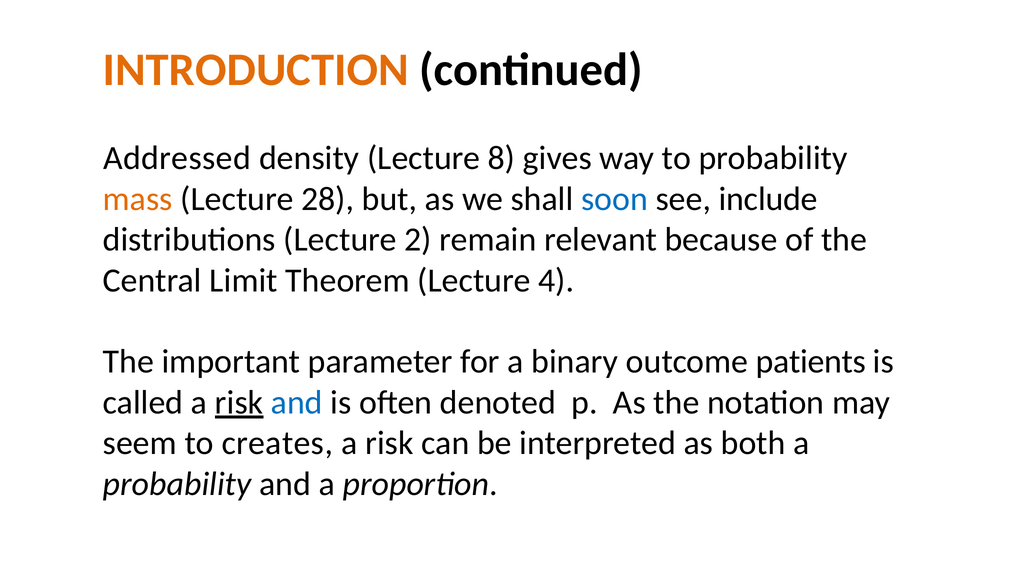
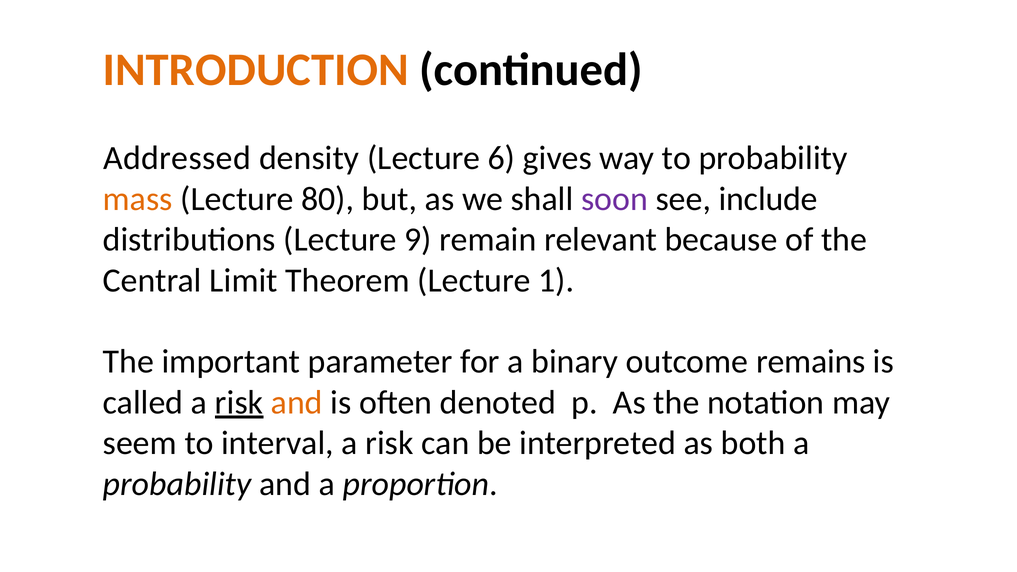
8: 8 -> 6 (501, 158)
28: 28 -> 80 (328, 199)
soon colour: blue -> purple (615, 199)
2: 2 -> 9 (418, 240)
4: 4 -> 1 (556, 280)
patients: patients -> remains (811, 362)
and colour: blue -> orange (297, 403)
creates: creates -> interval (277, 443)
